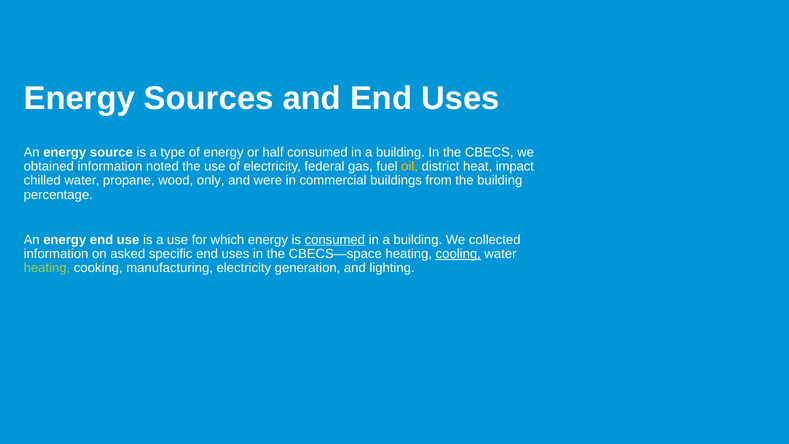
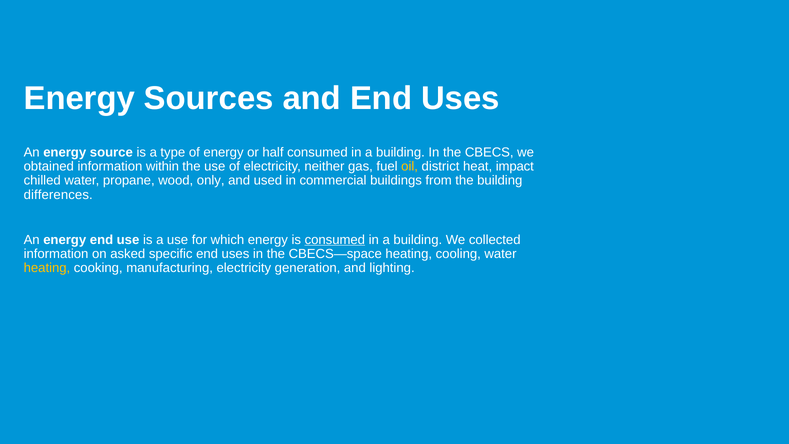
noted: noted -> within (162, 166)
federal: federal -> neither (324, 166)
were: were -> used (268, 181)
percentage: percentage -> differences (58, 195)
cooling underline: present -> none (458, 254)
heating colour: light green -> yellow (47, 268)
